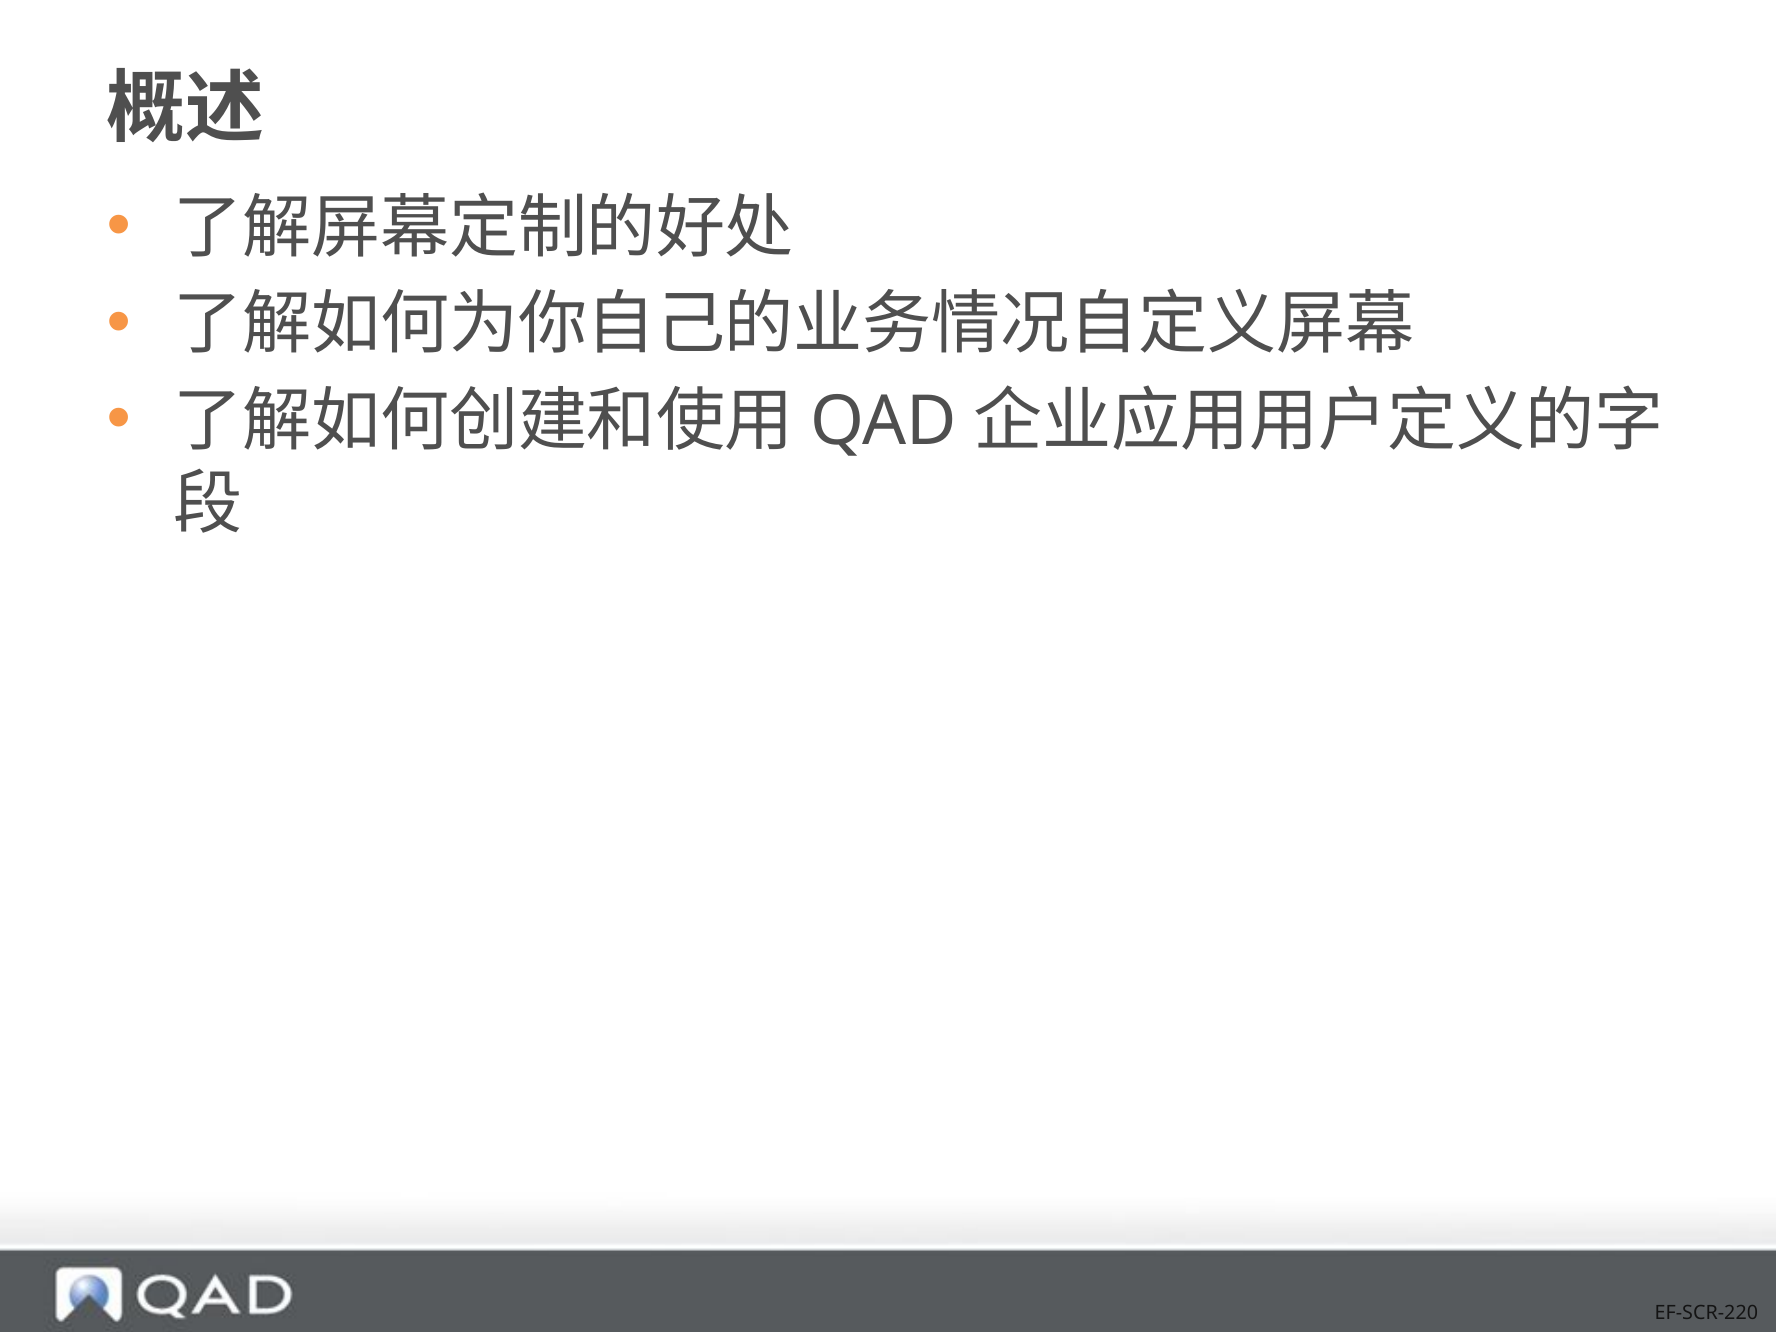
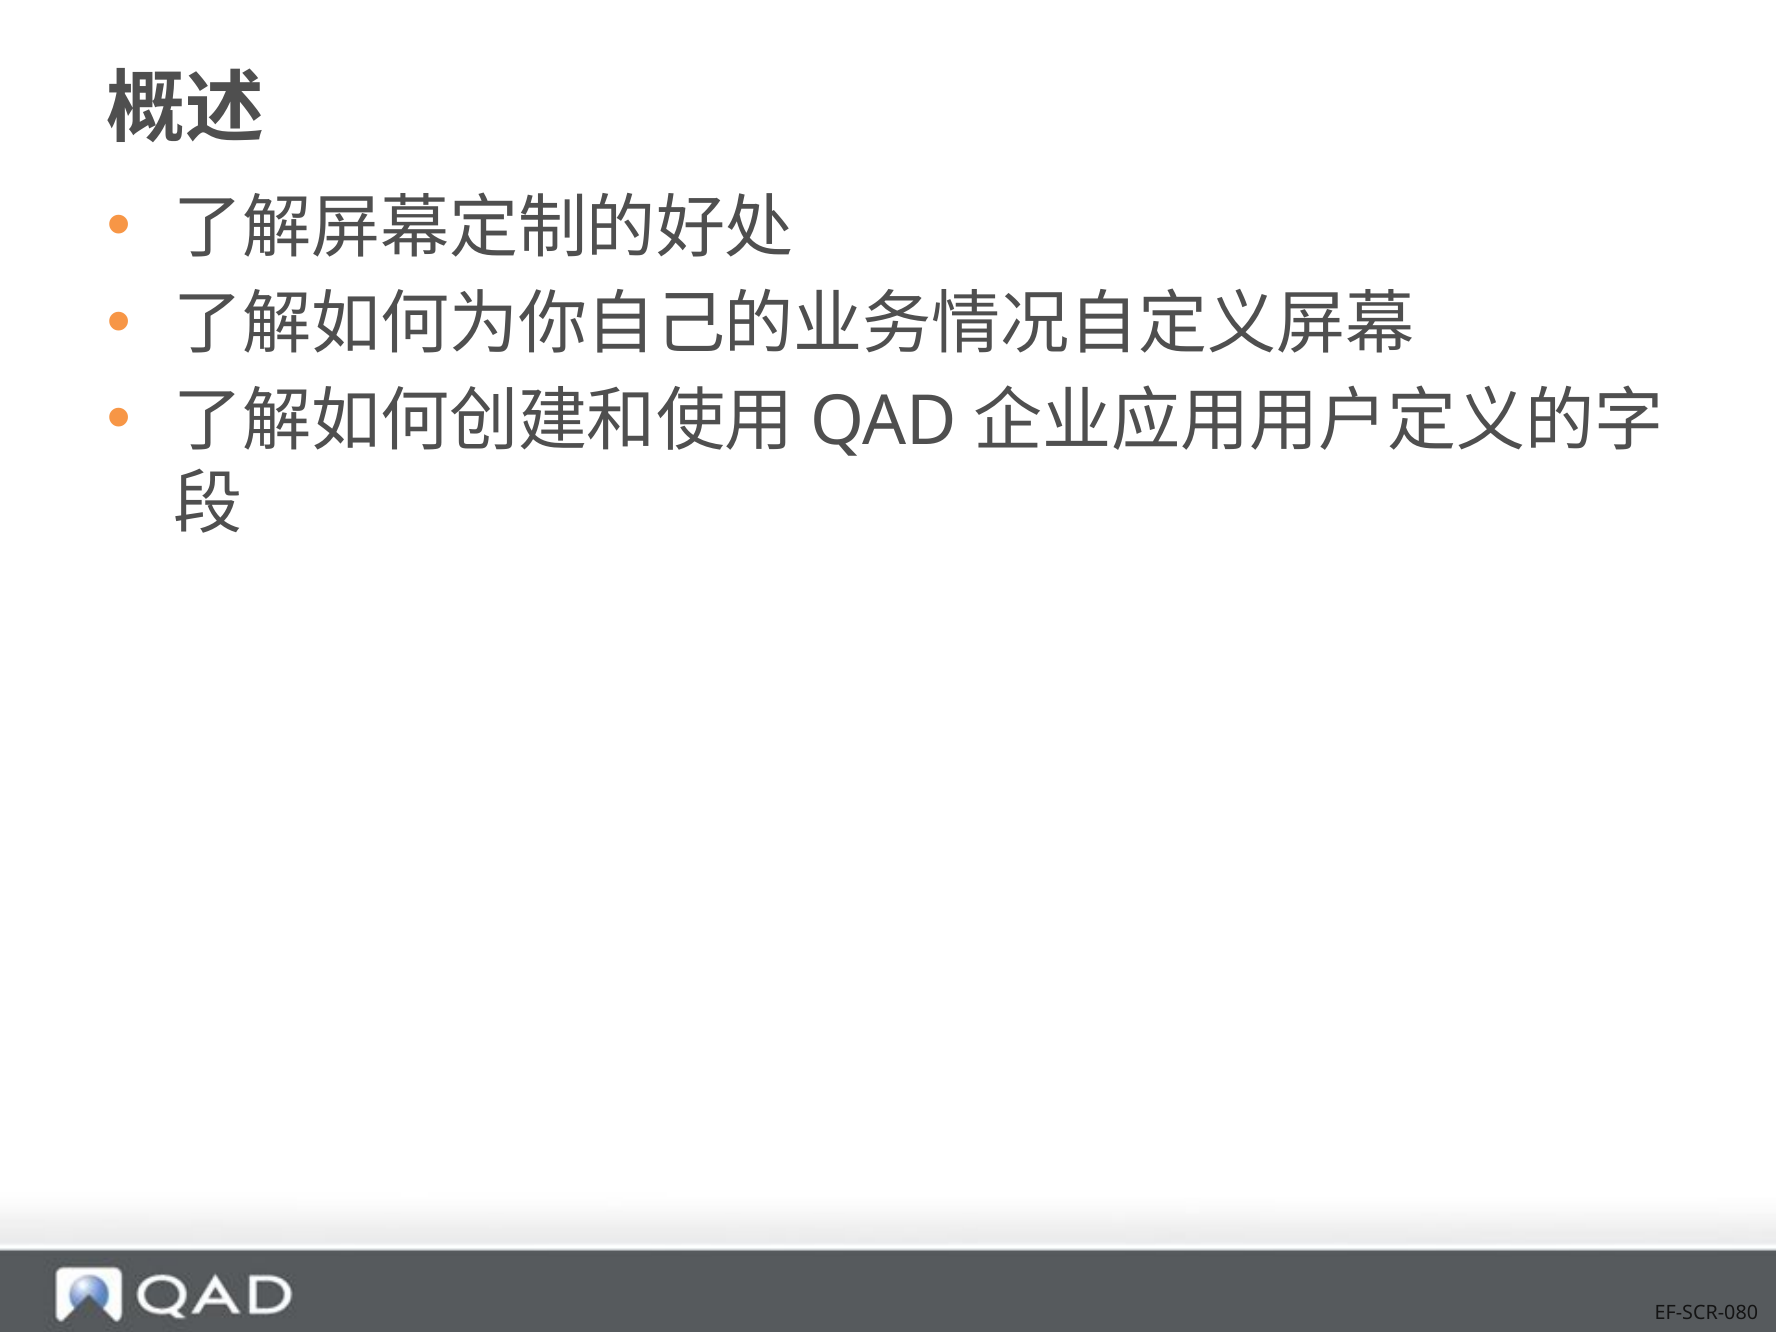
EF-SCR-220: EF-SCR-220 -> EF-SCR-080 (1706, 1313)
